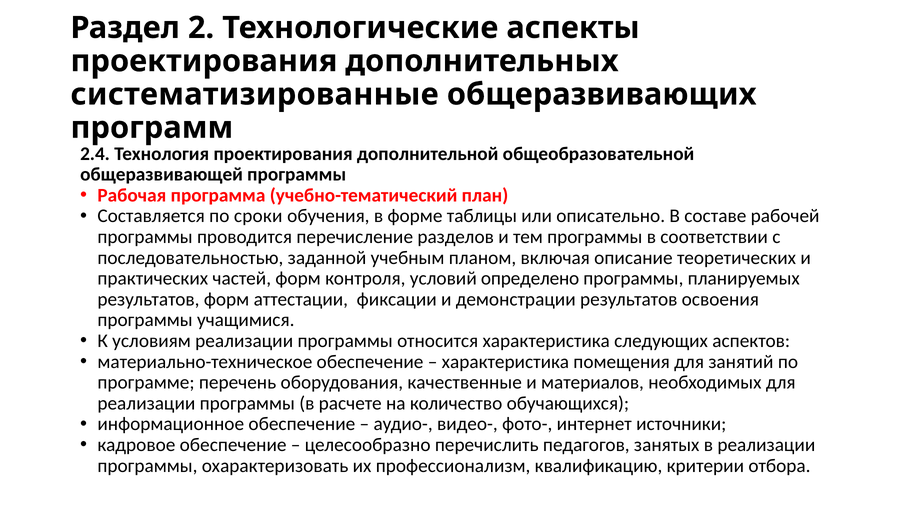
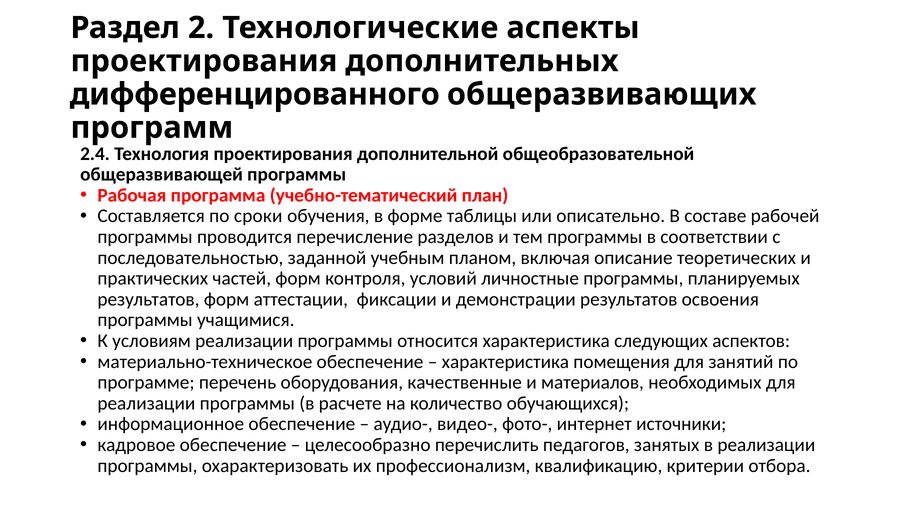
систематизированные: систематизированные -> дифференцированного (255, 94)
определено: определено -> личностные (530, 278)
